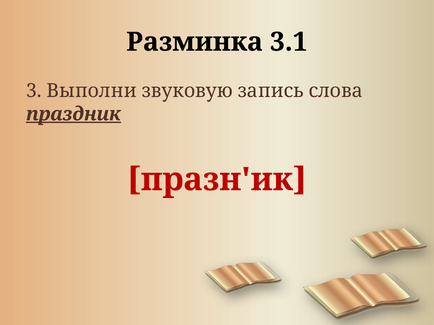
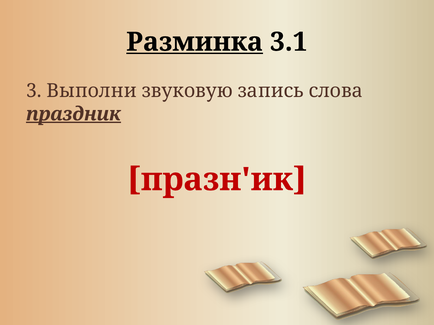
Разминка underline: none -> present (195, 42)
